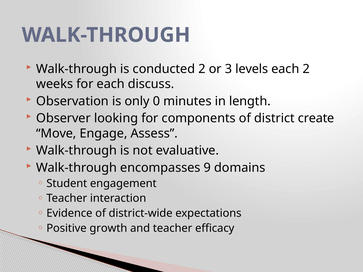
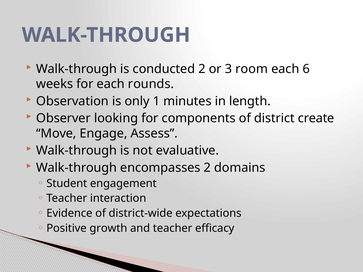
levels: levels -> room (252, 69)
each 2: 2 -> 6 (306, 69)
discuss: discuss -> rounds (151, 84)
0: 0 -> 1 (156, 101)
encompasses 9: 9 -> 2 (207, 168)
